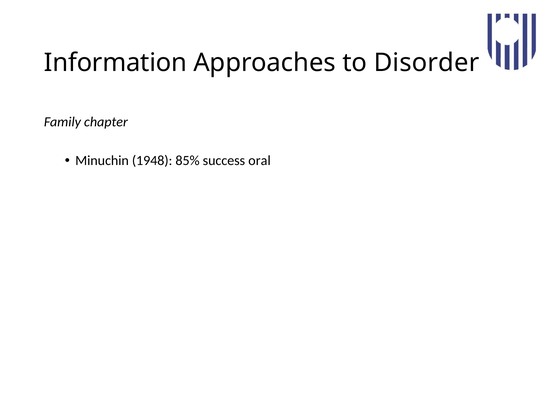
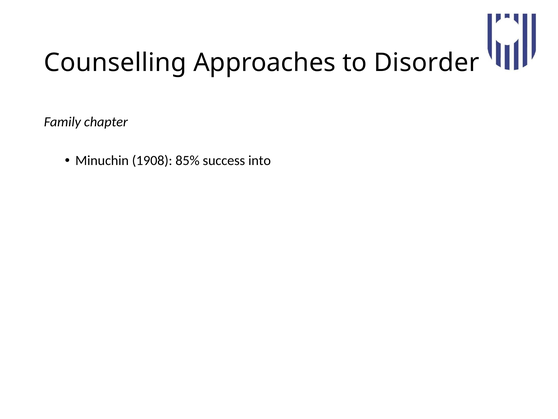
Information: Information -> Counselling (115, 63)
1948: 1948 -> 1908 (152, 160)
oral: oral -> into (260, 160)
